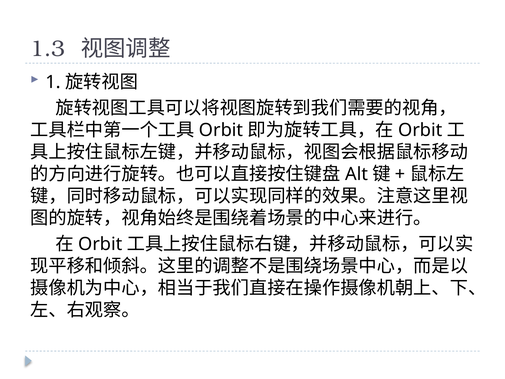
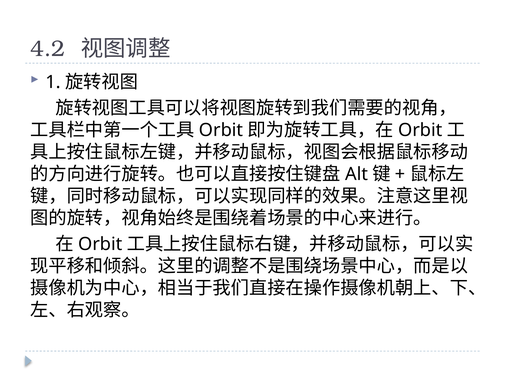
1.3: 1.3 -> 4.2 (48, 49)
